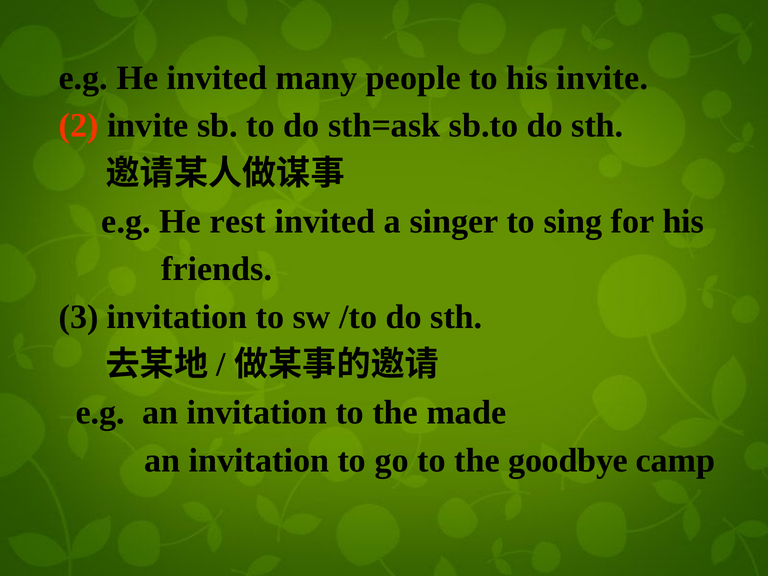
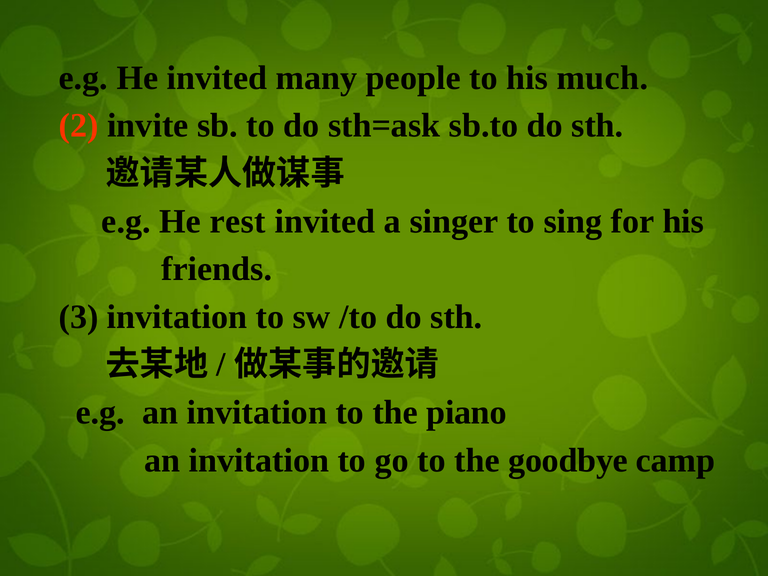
his invite: invite -> much (602, 78)
made: made -> piano (467, 412)
